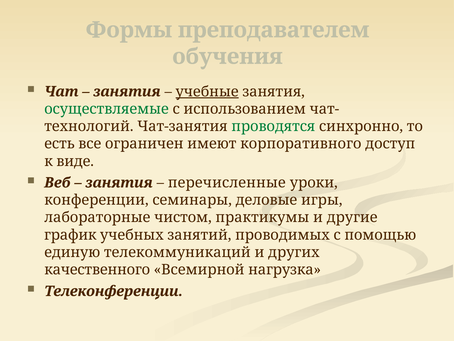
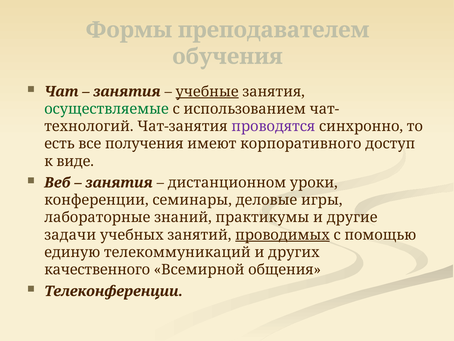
проводятся colour: green -> purple (273, 126)
ограничен: ограничен -> получения (144, 144)
перечисленные: перечисленные -> дистанционном (227, 182)
чистом: чистом -> знаний (183, 217)
график: график -> задачи (70, 235)
проводимых underline: none -> present (282, 235)
нагрузка: нагрузка -> общения (285, 269)
